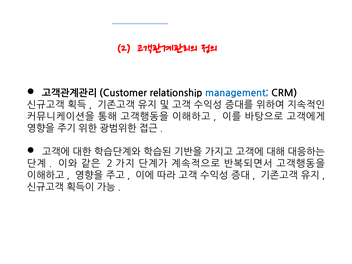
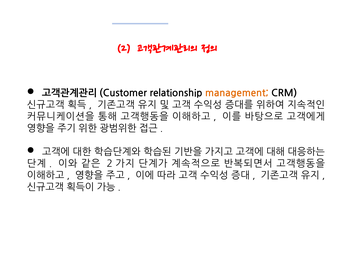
management colour: blue -> orange (237, 93)
